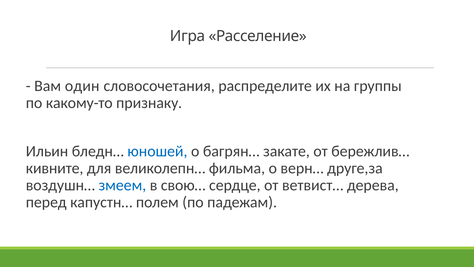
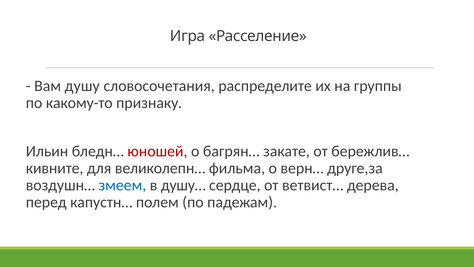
один: один -> душу (82, 86)
юношей colour: blue -> red (157, 151)
свою…: свою… -> душу… (183, 185)
